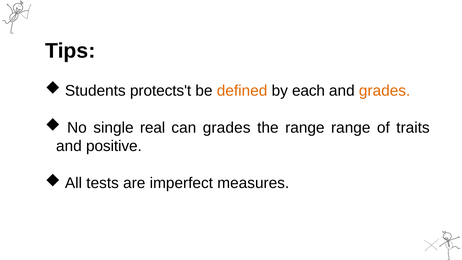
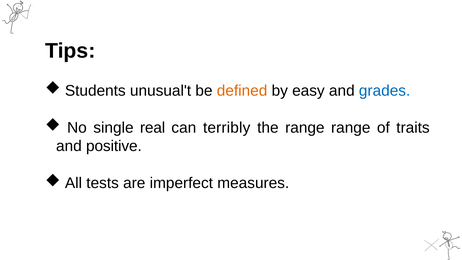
protects't: protects't -> unusual't (161, 91)
each: each -> easy (308, 91)
grades colour: orange -> blue (385, 91)
can grades: grades -> terribly (227, 128)
